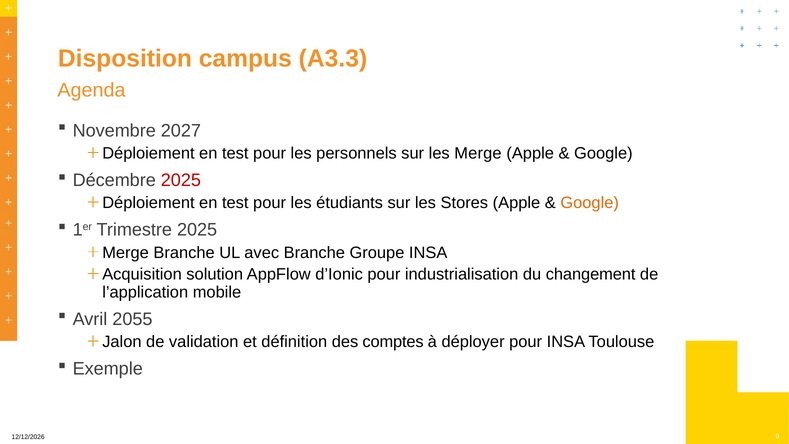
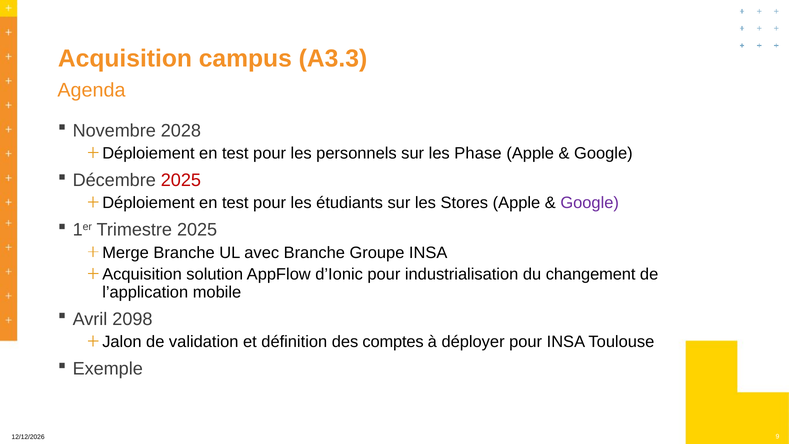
Disposition: Disposition -> Acquisition (125, 59)
2027: 2027 -> 2028 (181, 131)
les Merge: Merge -> Phase (478, 153)
Google colour: orange -> purple (590, 203)
2055: 2055 -> 2098 (132, 319)
